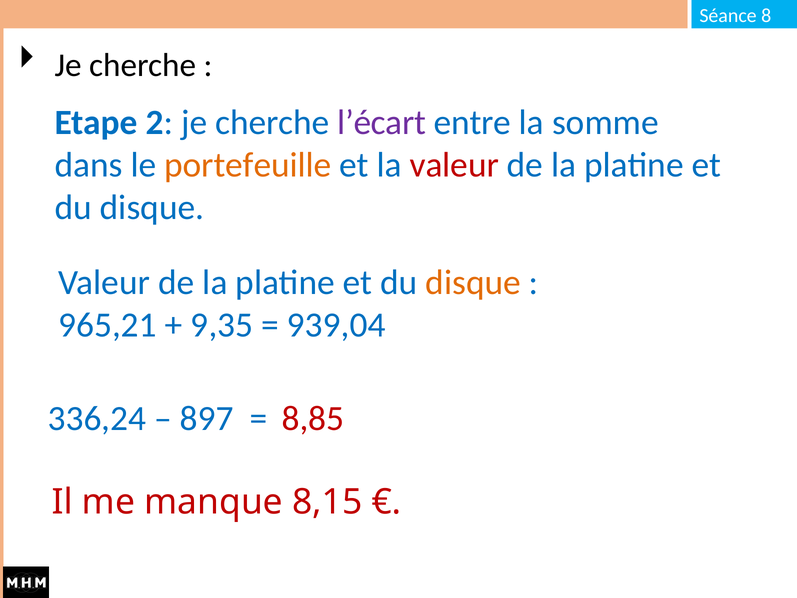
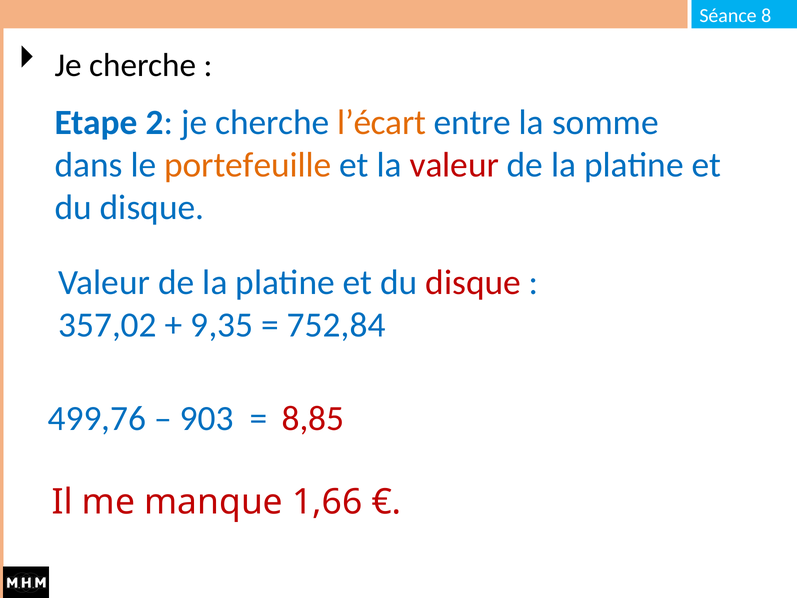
l’écart colour: purple -> orange (382, 122)
disque colour: orange -> red (473, 282)
965,21: 965,21 -> 357,02 (108, 325)
939,04: 939,04 -> 752,84 (336, 325)
336,24: 336,24 -> 499,76 (97, 419)
897: 897 -> 903 (207, 419)
8,15: 8,15 -> 1,66 (327, 502)
